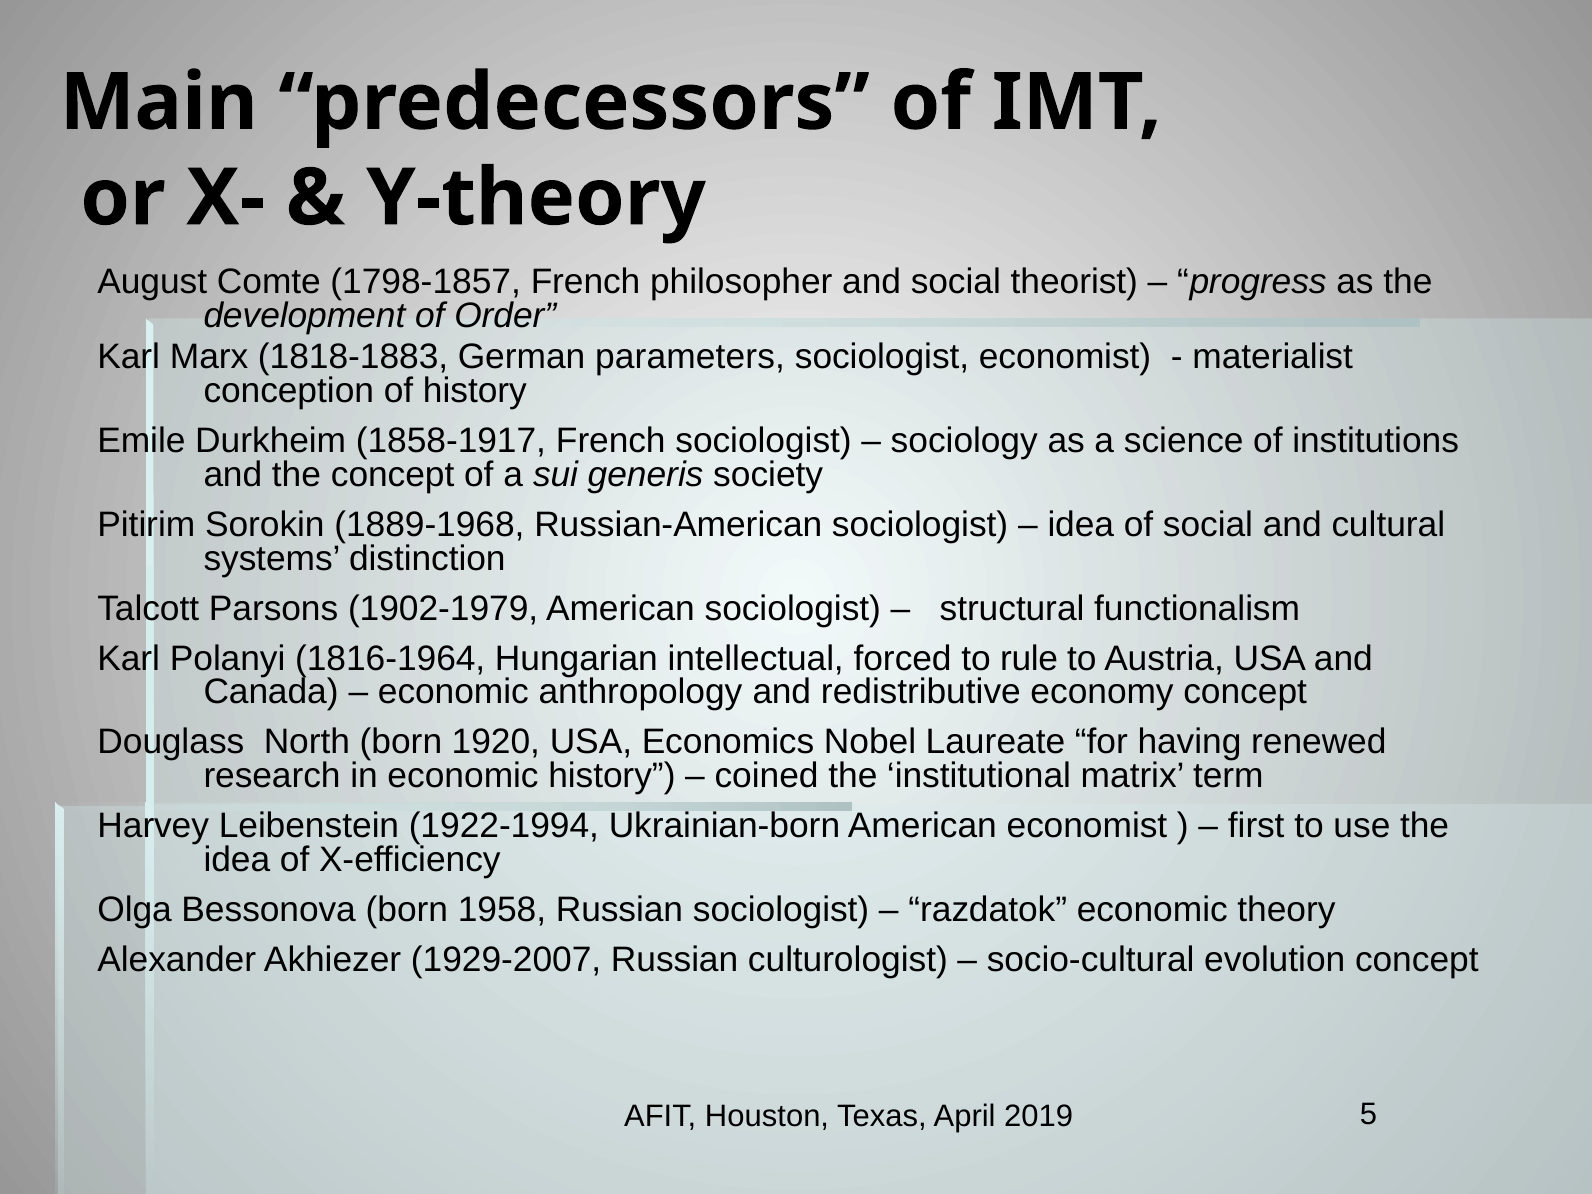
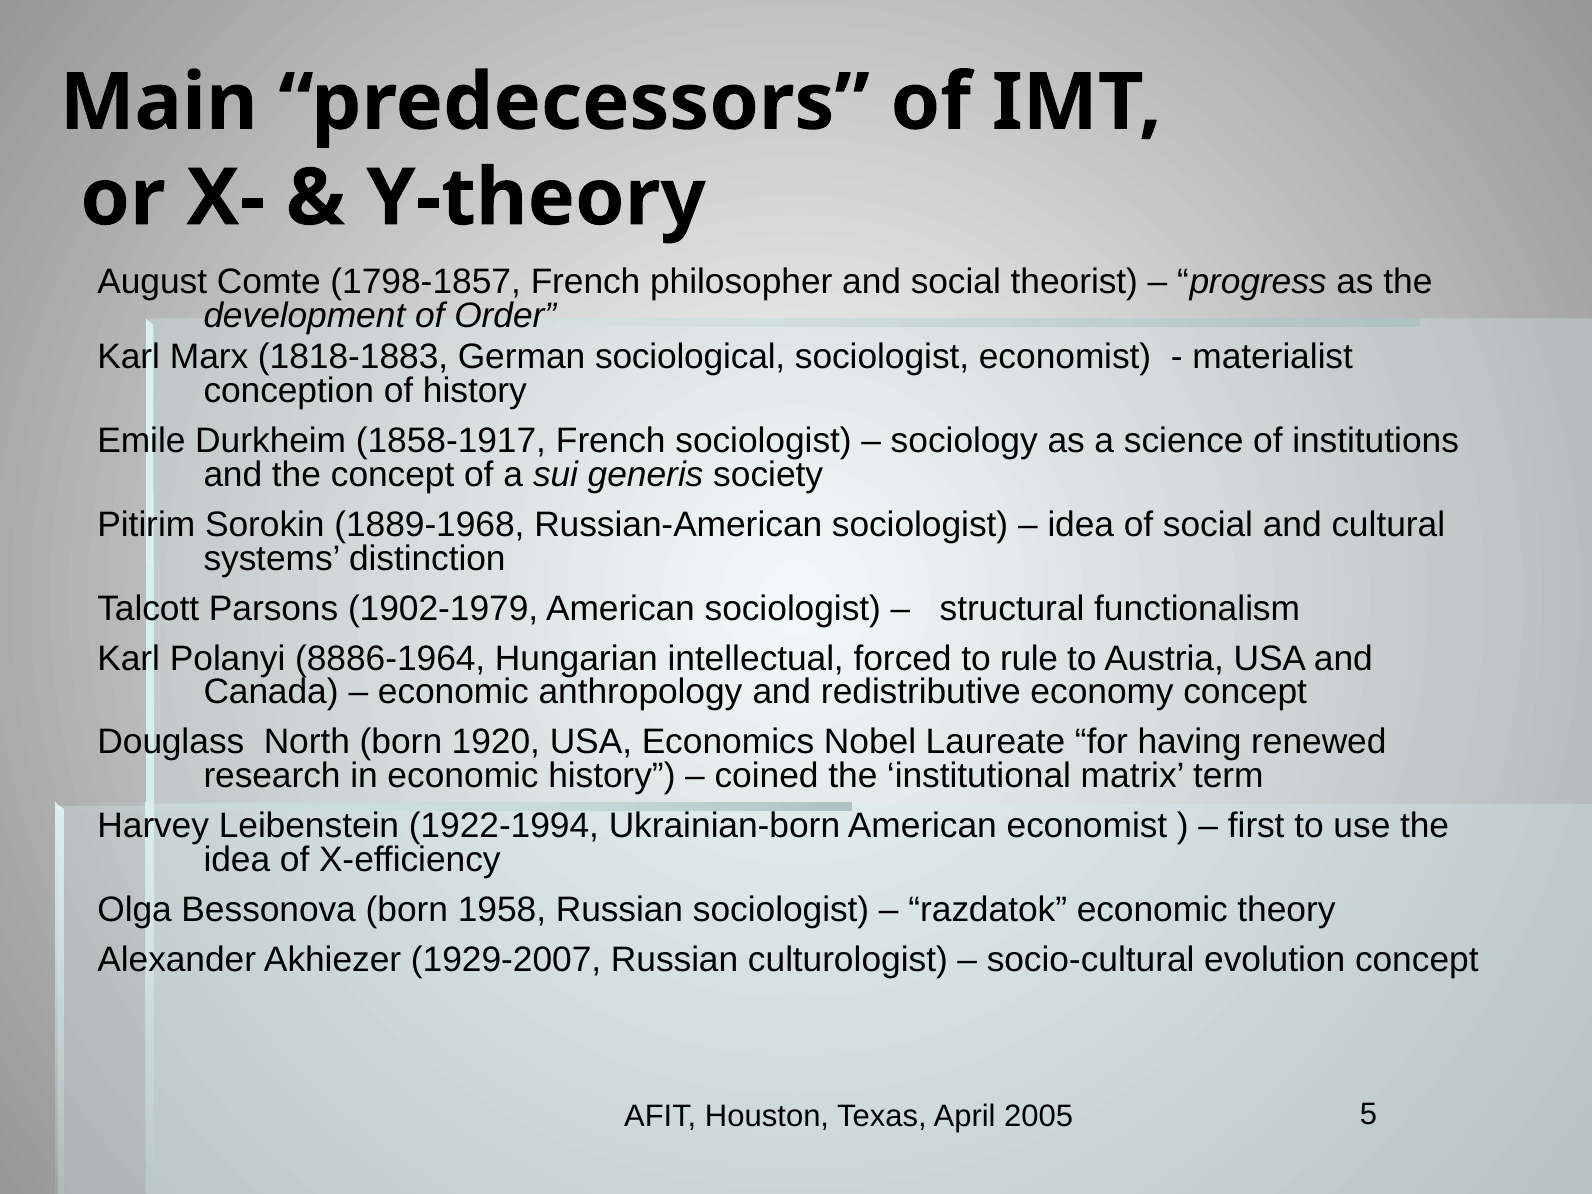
parameters: parameters -> sociological (690, 357)
1816-1964: 1816-1964 -> 8886-1964 (390, 658)
2019: 2019 -> 2005 (1039, 1116)
